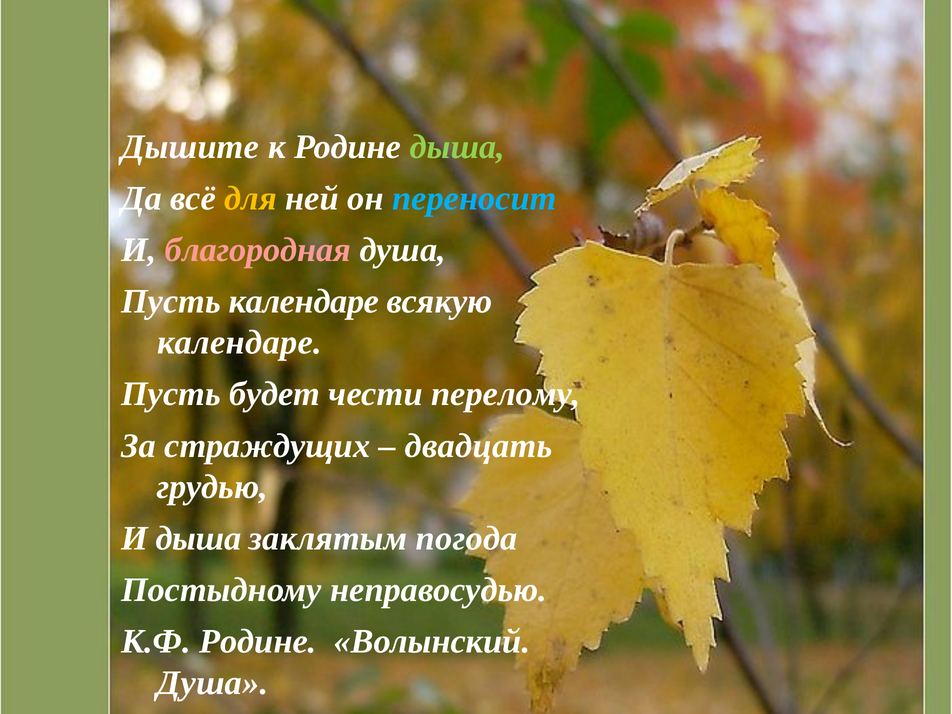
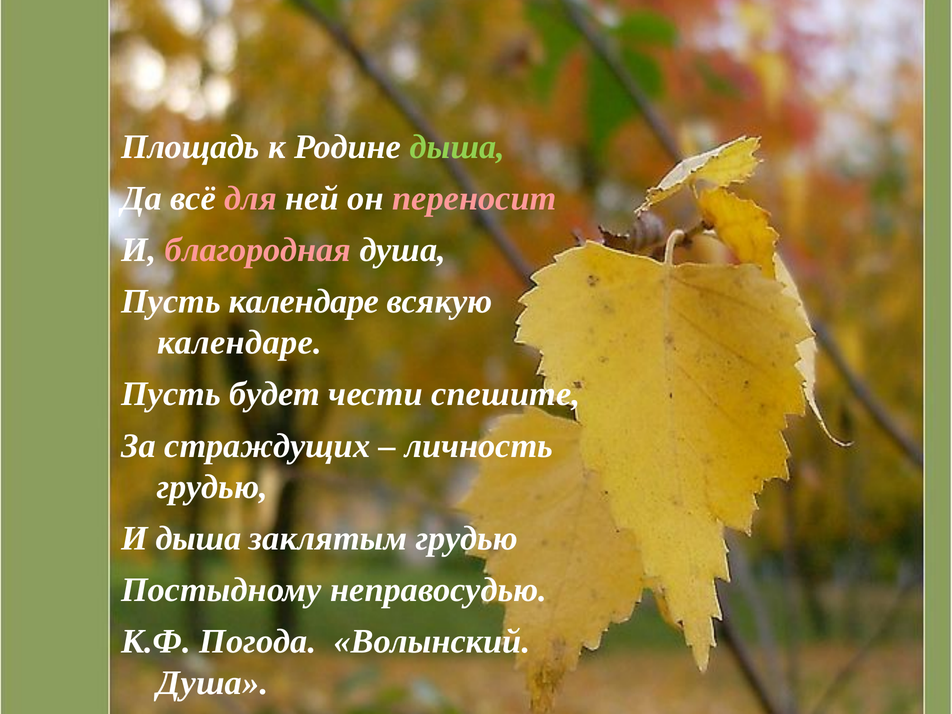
Дышите: Дышите -> Площадь (190, 147)
для colour: yellow -> pink (251, 198)
переносит colour: light blue -> pink (474, 198)
перелому: перелому -> спешите (506, 394)
двадцать: двадцать -> личность (479, 446)
заклятым погода: погода -> грудью (467, 538)
К.Ф Родине: Родине -> Погода (258, 642)
